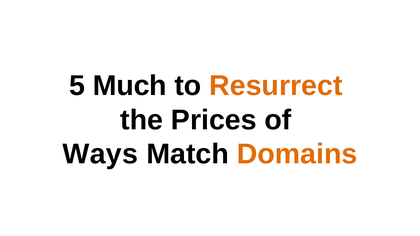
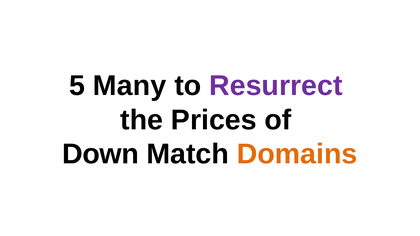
Much: Much -> Many (130, 86)
Resurrect colour: orange -> purple (276, 86)
Ways: Ways -> Down (101, 154)
